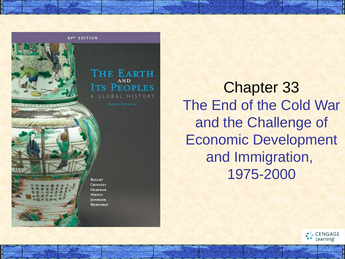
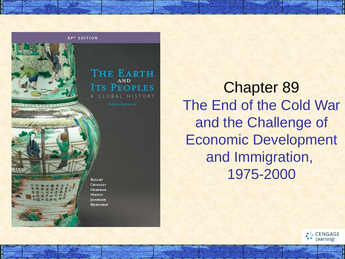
33: 33 -> 89 (291, 87)
